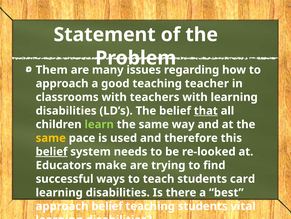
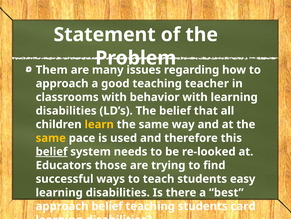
teachers: teachers -> behavior (155, 97)
that underline: present -> none (206, 110)
learn colour: light green -> yellow (99, 124)
make: make -> those (111, 165)
card: card -> easy (243, 178)
vital: vital -> card (243, 206)
